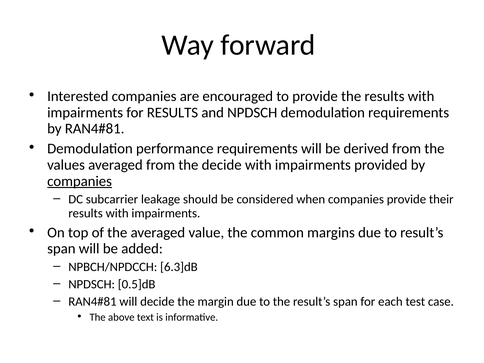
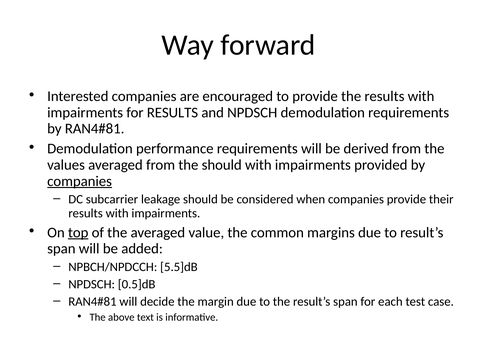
the decide: decide -> should (222, 165)
top underline: none -> present (78, 232)
6.3]dB: 6.3]dB -> 5.5]dB (179, 267)
